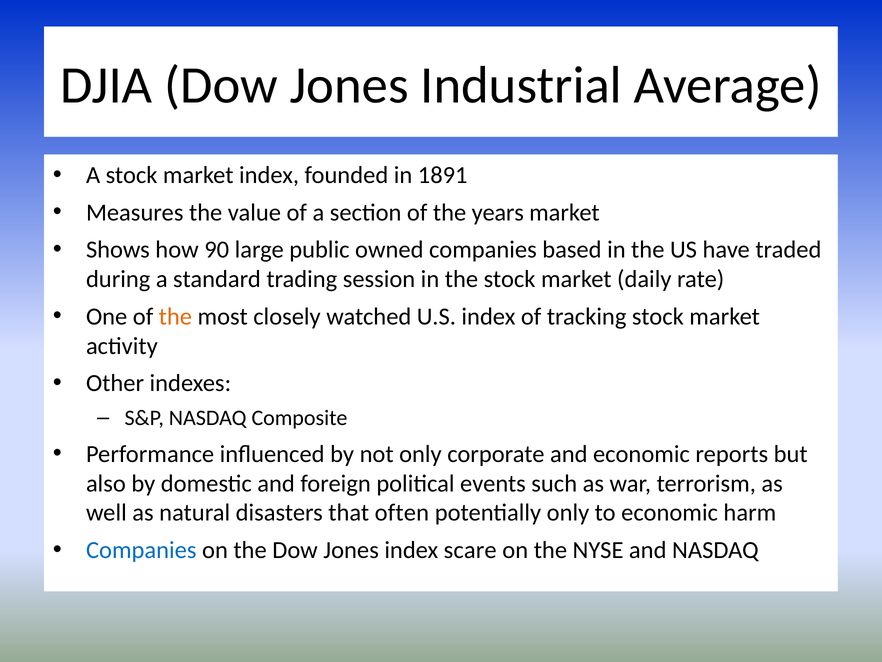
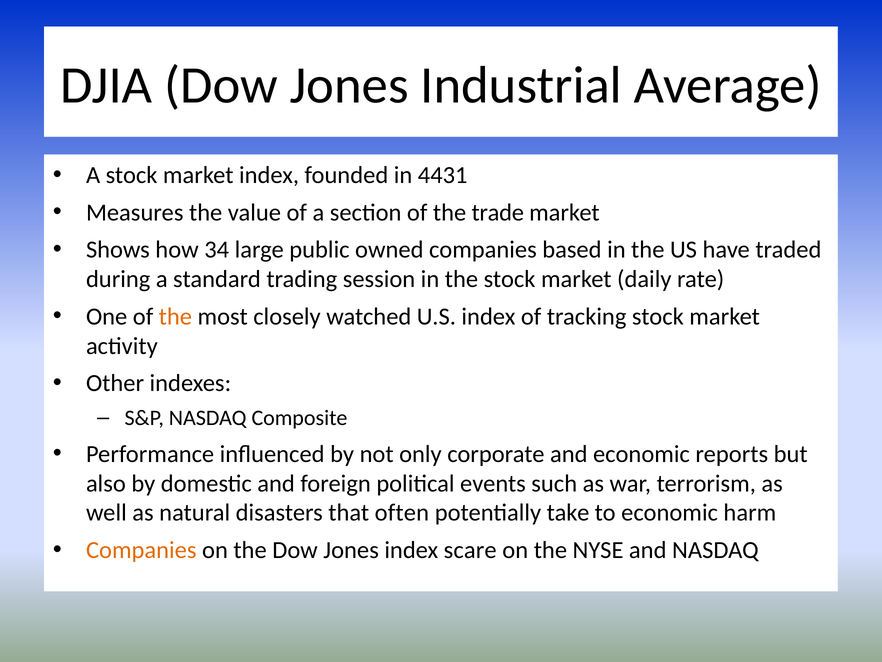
1891: 1891 -> 4431 (443, 175)
years: years -> trade (498, 212)
90: 90 -> 34 (217, 250)
potentially only: only -> take (568, 512)
Companies colour: blue -> orange (141, 550)
